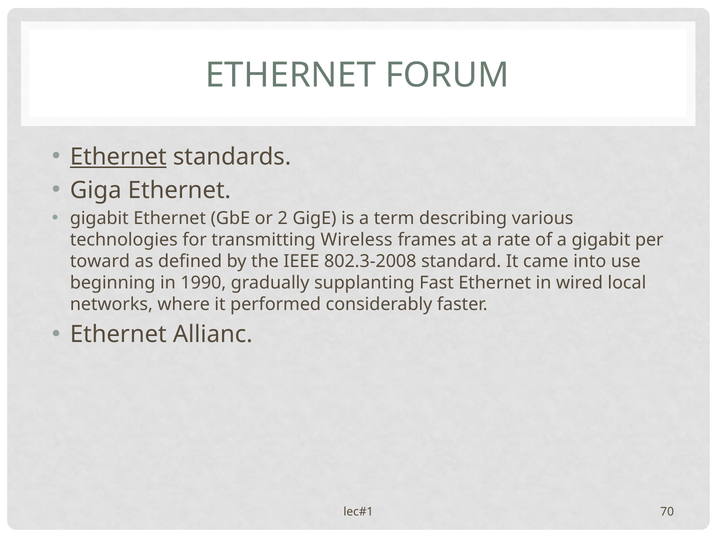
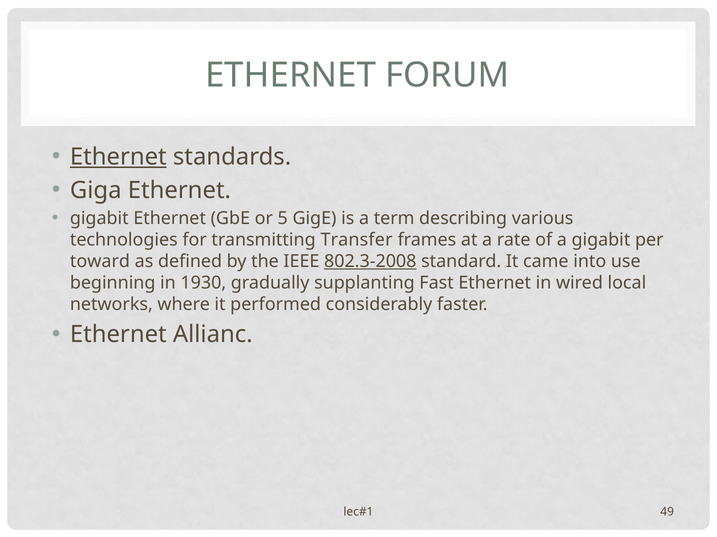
2: 2 -> 5 (283, 219)
Wireless: Wireless -> Transfer (357, 240)
802.3-2008 underline: none -> present (370, 262)
1990: 1990 -> 1930 (203, 283)
70: 70 -> 49 (667, 513)
